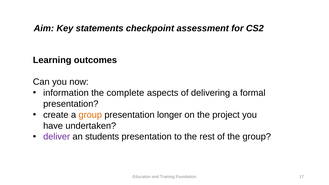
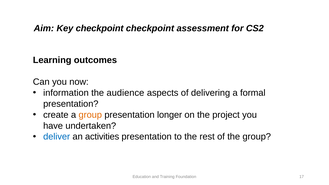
Key statements: statements -> checkpoint (100, 28)
complete: complete -> audience (125, 93)
deliver colour: purple -> blue (57, 137)
students: students -> activities (102, 137)
